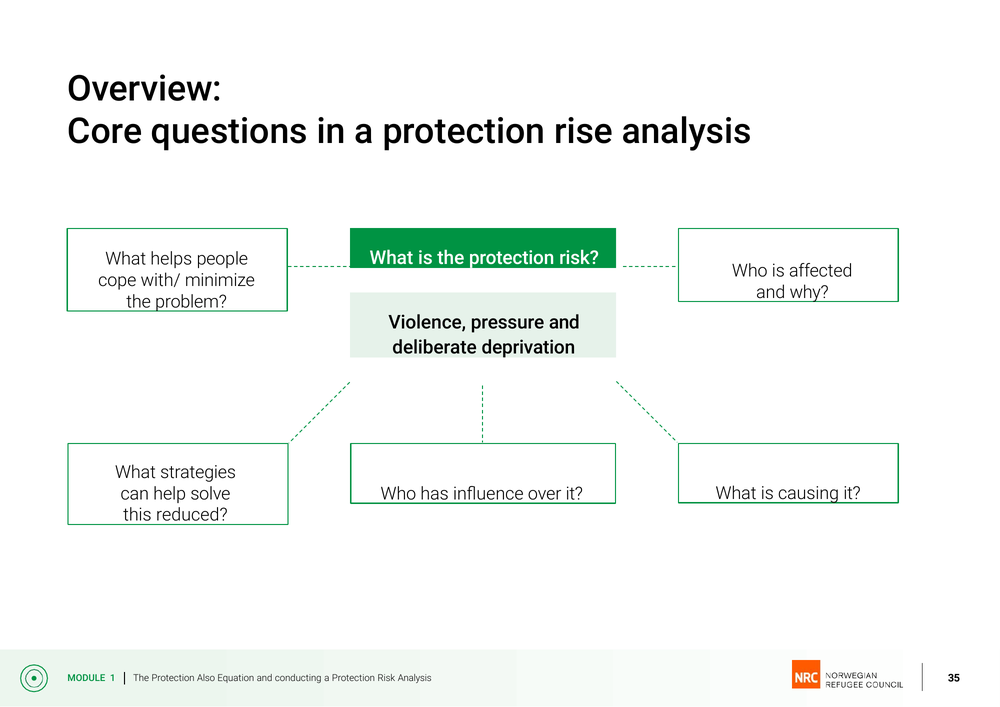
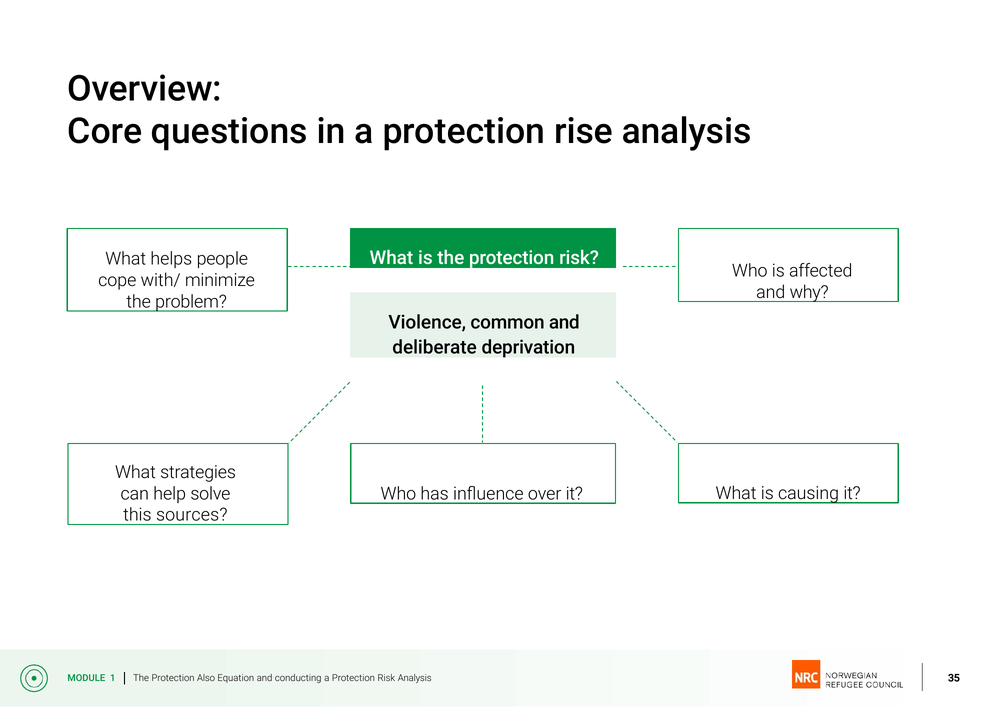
pressure: pressure -> common (508, 323)
reduced: reduced -> sources (192, 515)
